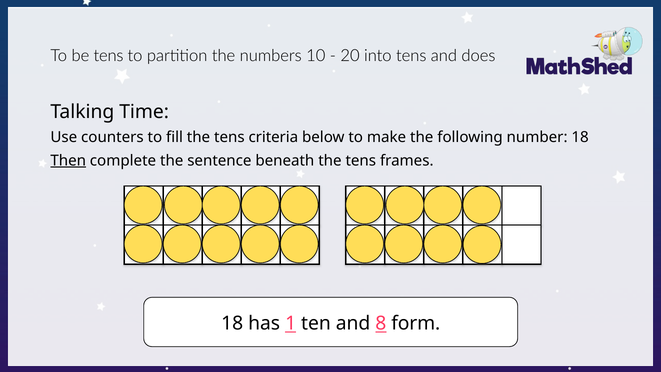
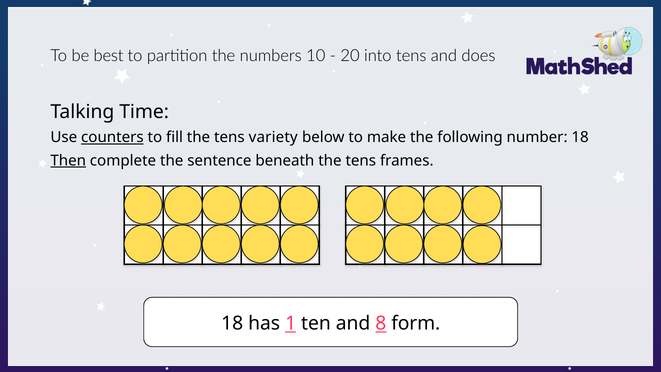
be tens: tens -> best (109, 56)
counters underline: none -> present (112, 137)
criteria: criteria -> variety (273, 137)
